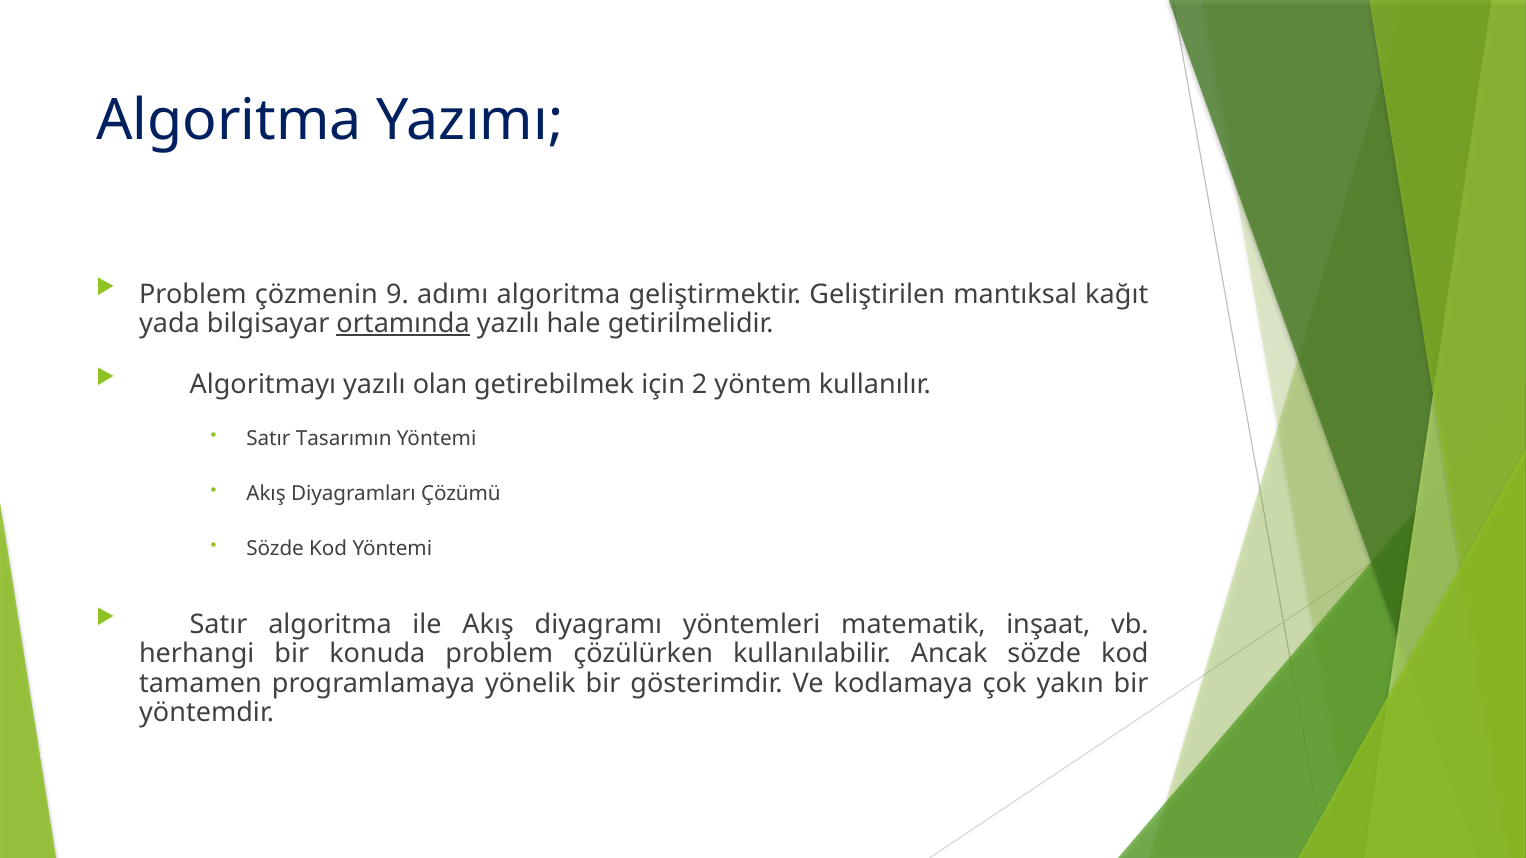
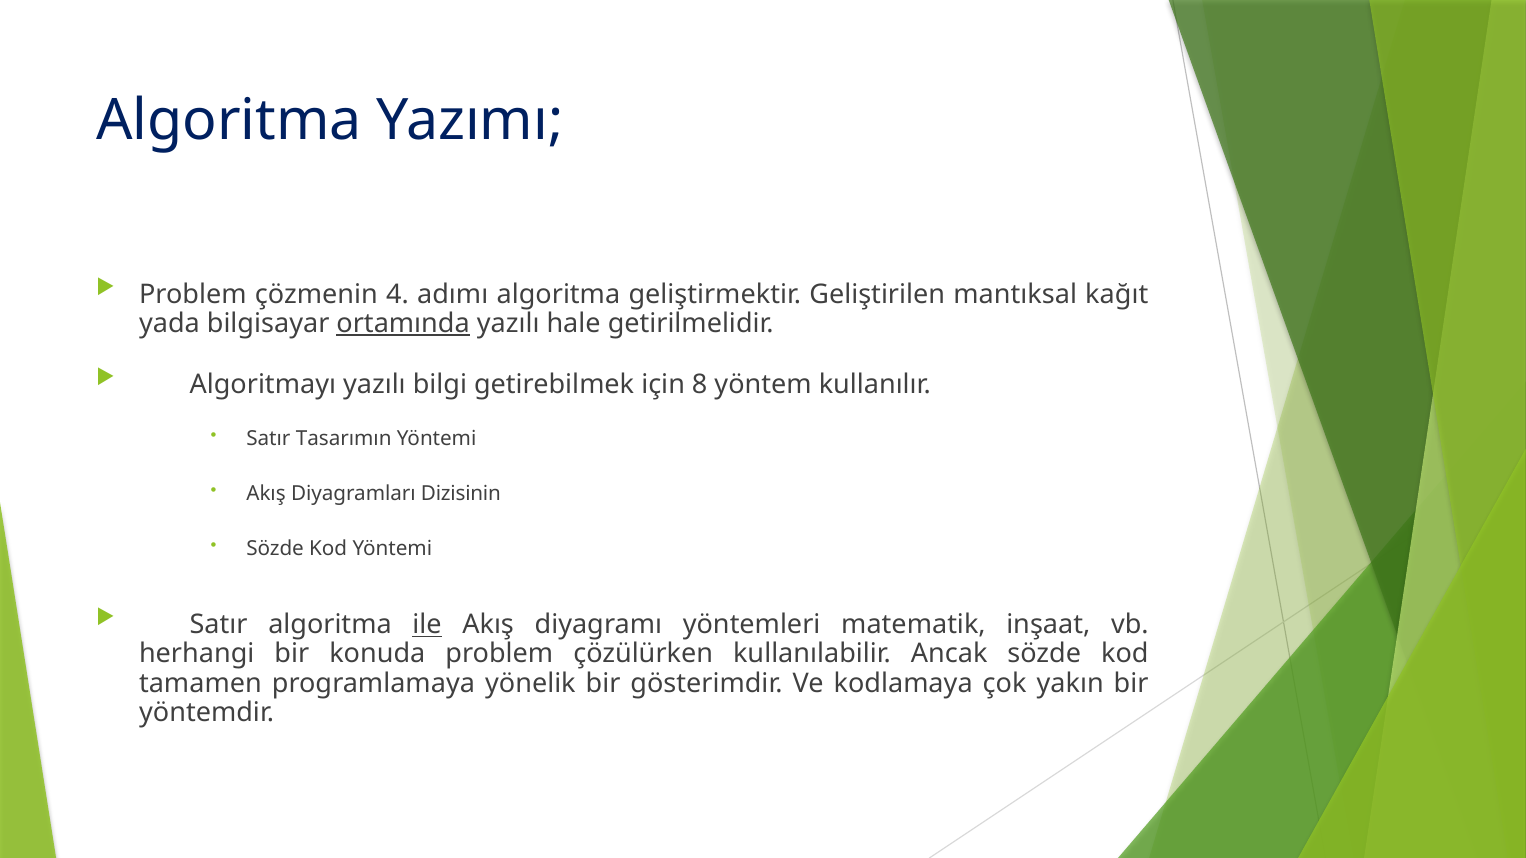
9: 9 -> 4 (397, 294)
olan: olan -> bilgi (440, 385)
2: 2 -> 8 (700, 385)
Çözümü: Çözümü -> Dizisinin (461, 494)
ile underline: none -> present (427, 625)
